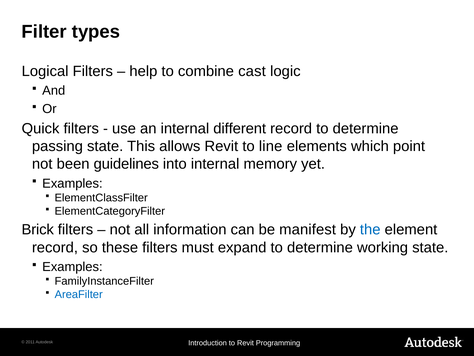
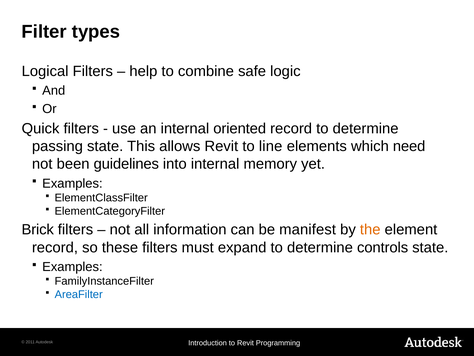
cast: cast -> safe (252, 71)
different: different -> oriented (240, 128)
point: point -> need (409, 146)
the colour: blue -> orange (370, 229)
working: working -> controls (383, 247)
